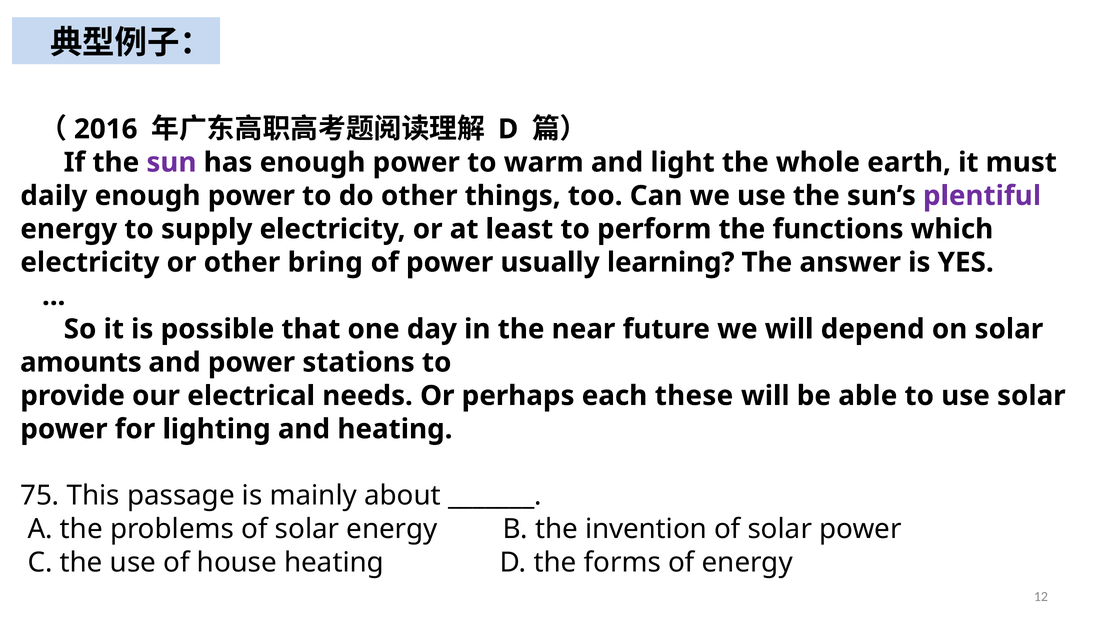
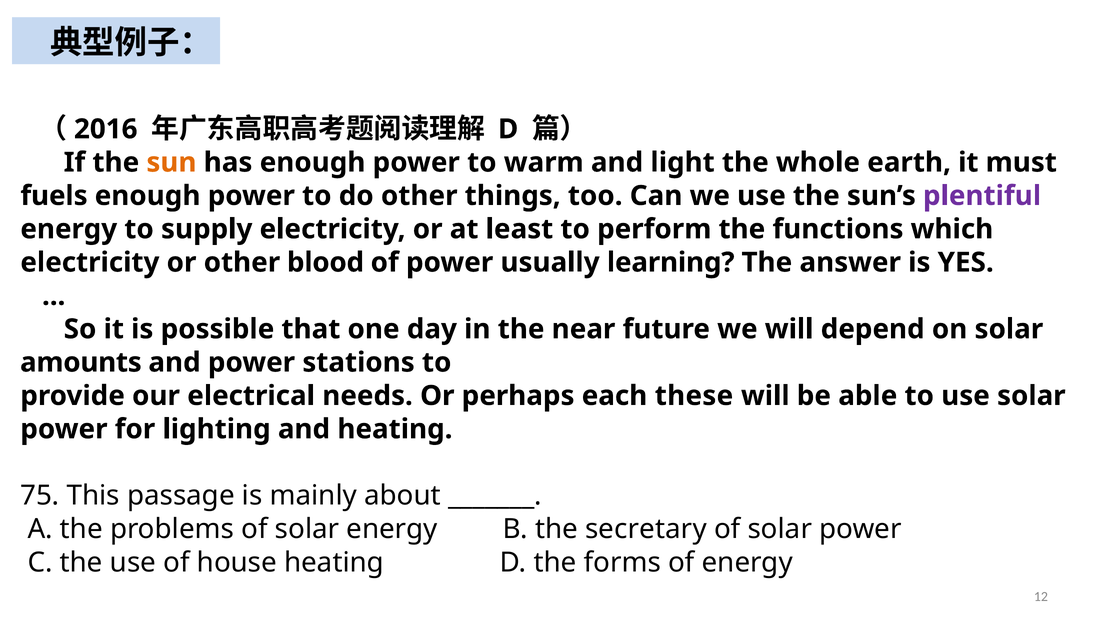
sun colour: purple -> orange (171, 163)
daily: daily -> fuels (54, 196)
bring: bring -> blood (326, 263)
invention: invention -> secretary (646, 530)
